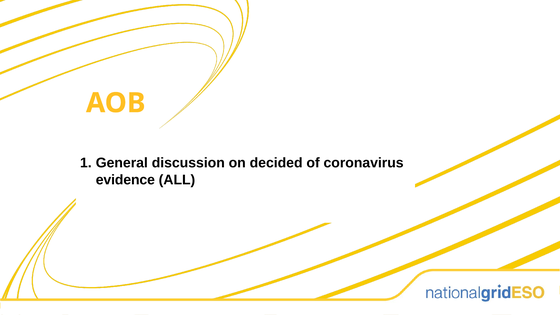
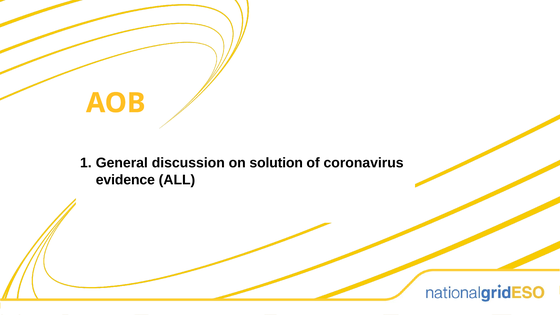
decided: decided -> solution (276, 163)
